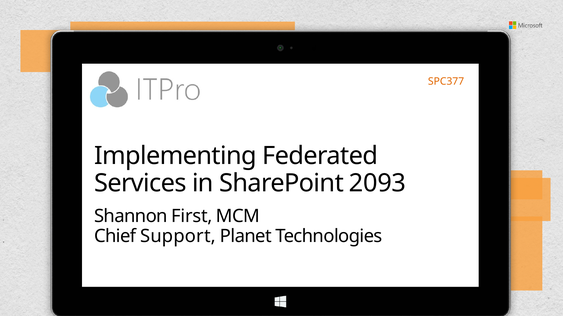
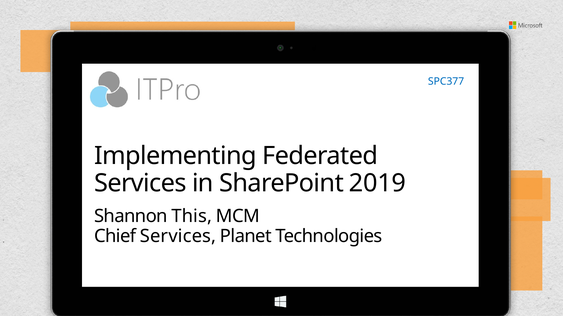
SPC377 colour: orange -> blue (446, 82)
2093: 2093 -> 2019 (378, 184)
First: First -> This (192, 217)
Chief Support: Support -> Services (178, 236)
